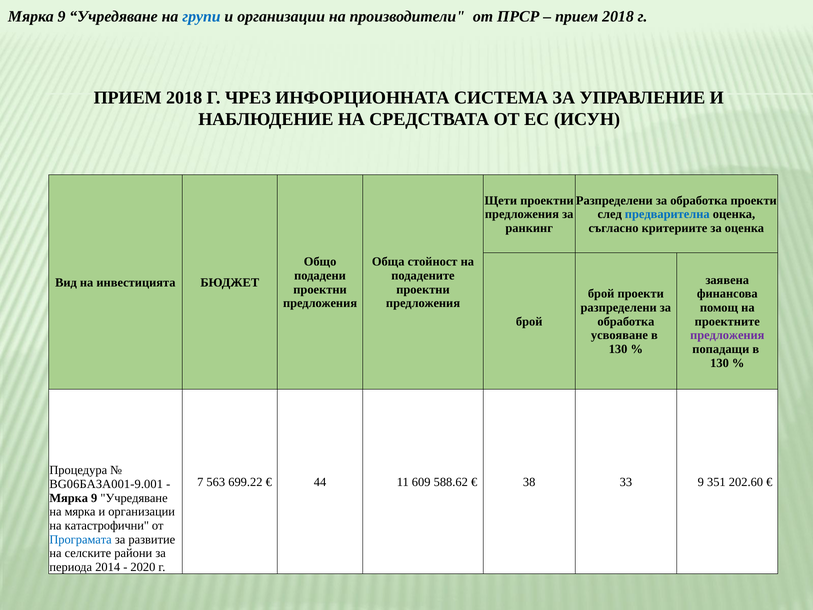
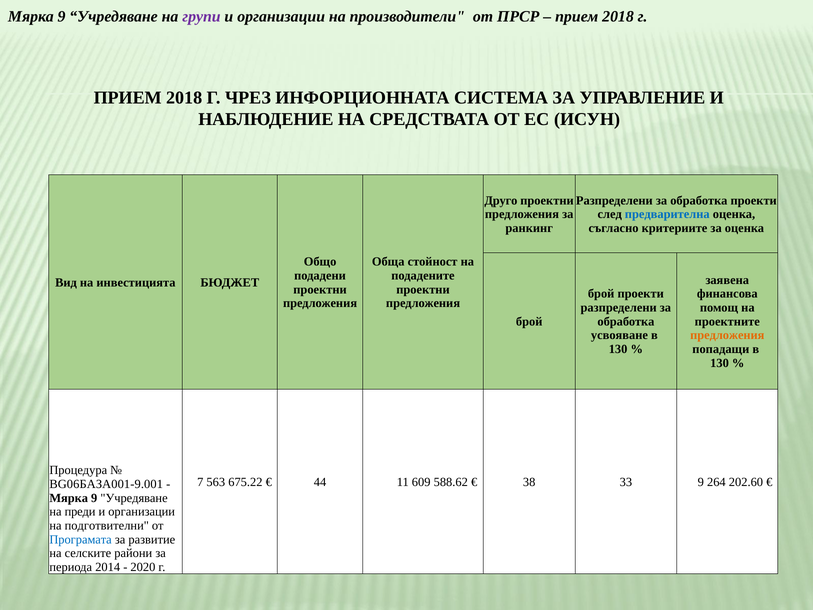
групи colour: blue -> purple (201, 17)
Щети: Щети -> Друго (501, 200)
предложения colour: purple -> orange (727, 335)
699.22: 699.22 -> 675.22 (245, 482)
351: 351 -> 264 (716, 482)
на мярка: мярка -> преди (80, 512)
катастрофични: катастрофични -> подготвителни (107, 525)
